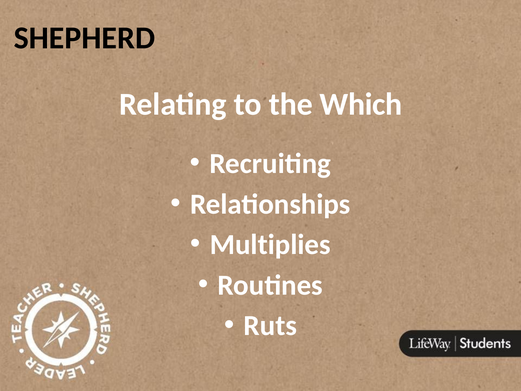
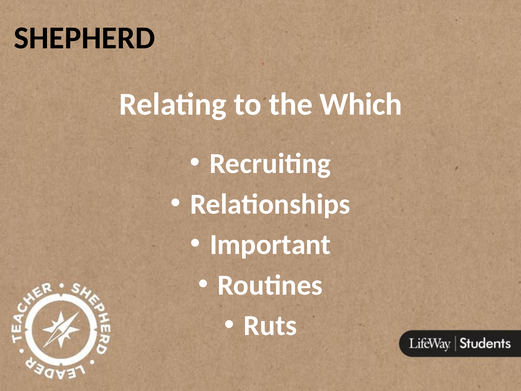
Multiplies: Multiplies -> Important (270, 245)
